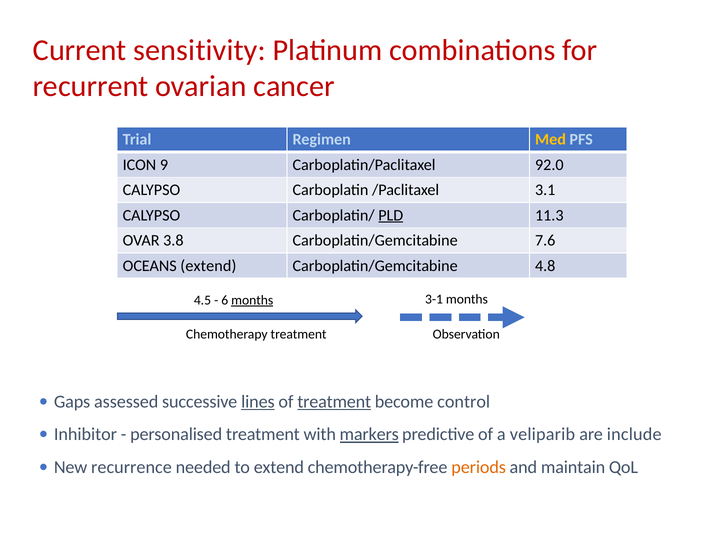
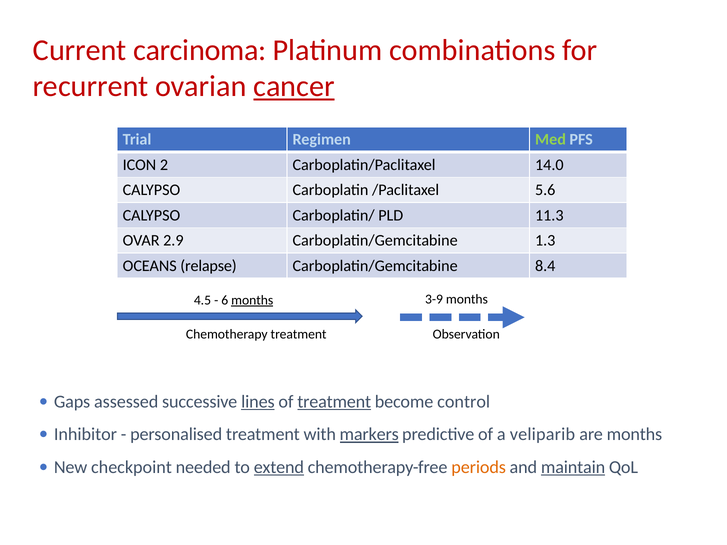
sensitivity: sensitivity -> carcinoma (200, 50)
cancer underline: none -> present (294, 86)
Med colour: yellow -> light green (551, 140)
9: 9 -> 2 (164, 165)
92.0: 92.0 -> 14.0 (549, 165)
3.1: 3.1 -> 5.6 (545, 190)
PLD underline: present -> none (391, 215)
3.8: 3.8 -> 2.9 (173, 241)
7.6: 7.6 -> 1.3 (545, 241)
OCEANS extend: extend -> relapse (209, 266)
4.8: 4.8 -> 8.4 (545, 266)
3-1: 3-1 -> 3-9 (434, 299)
are include: include -> months (634, 435)
recurrence: recurrence -> checkpoint (131, 467)
extend underline: none -> present (279, 467)
maintain underline: none -> present (573, 467)
